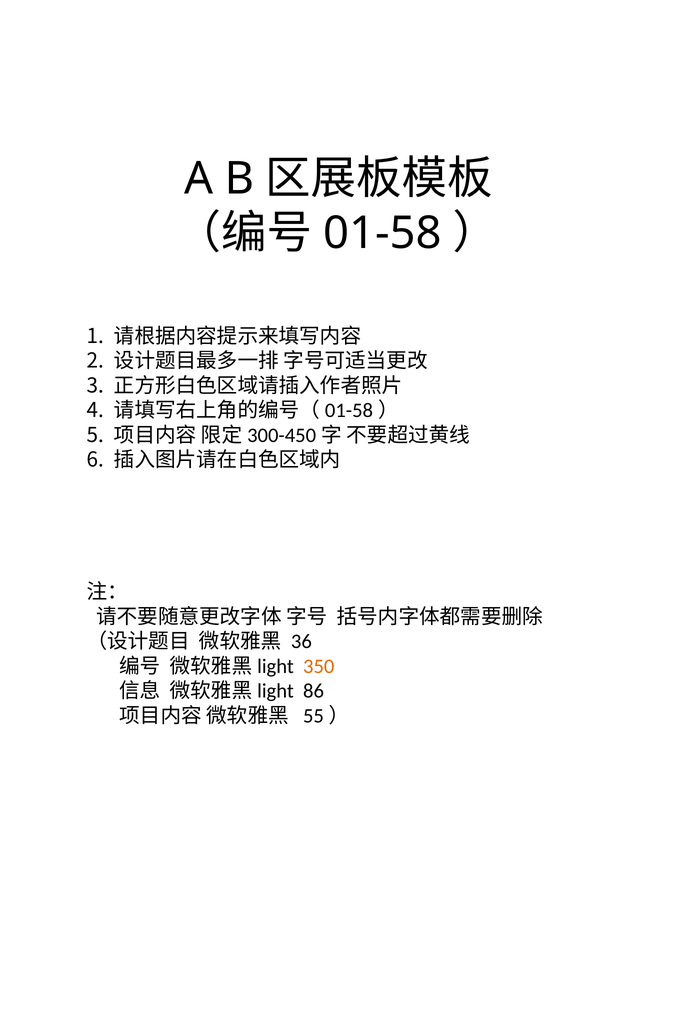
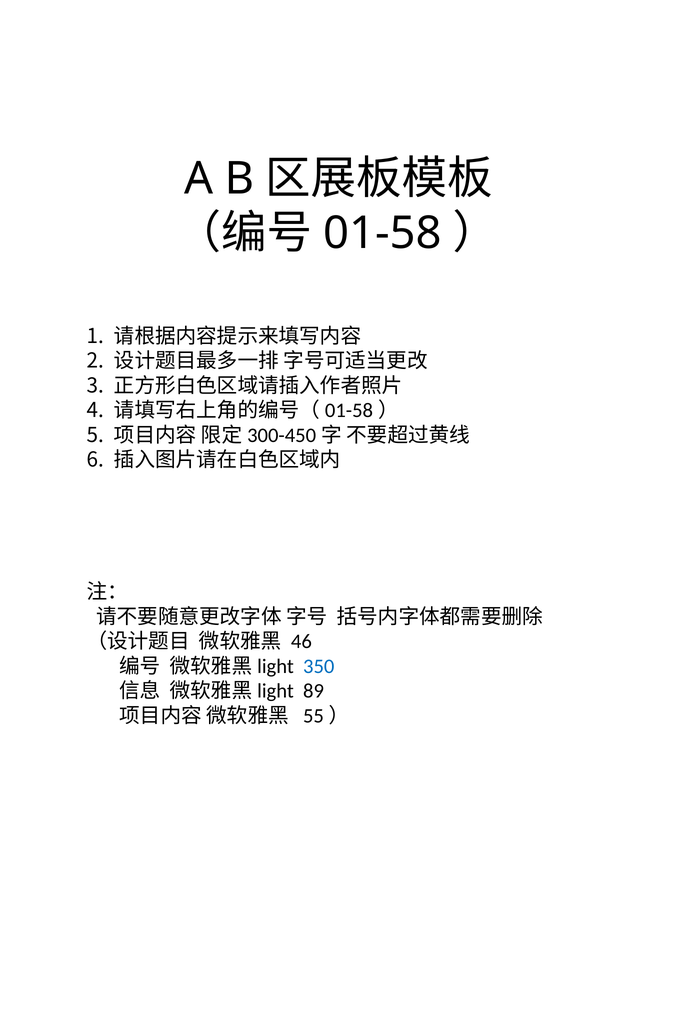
36: 36 -> 46 (301, 642)
350 colour: orange -> blue (319, 667)
86: 86 -> 89 (314, 691)
